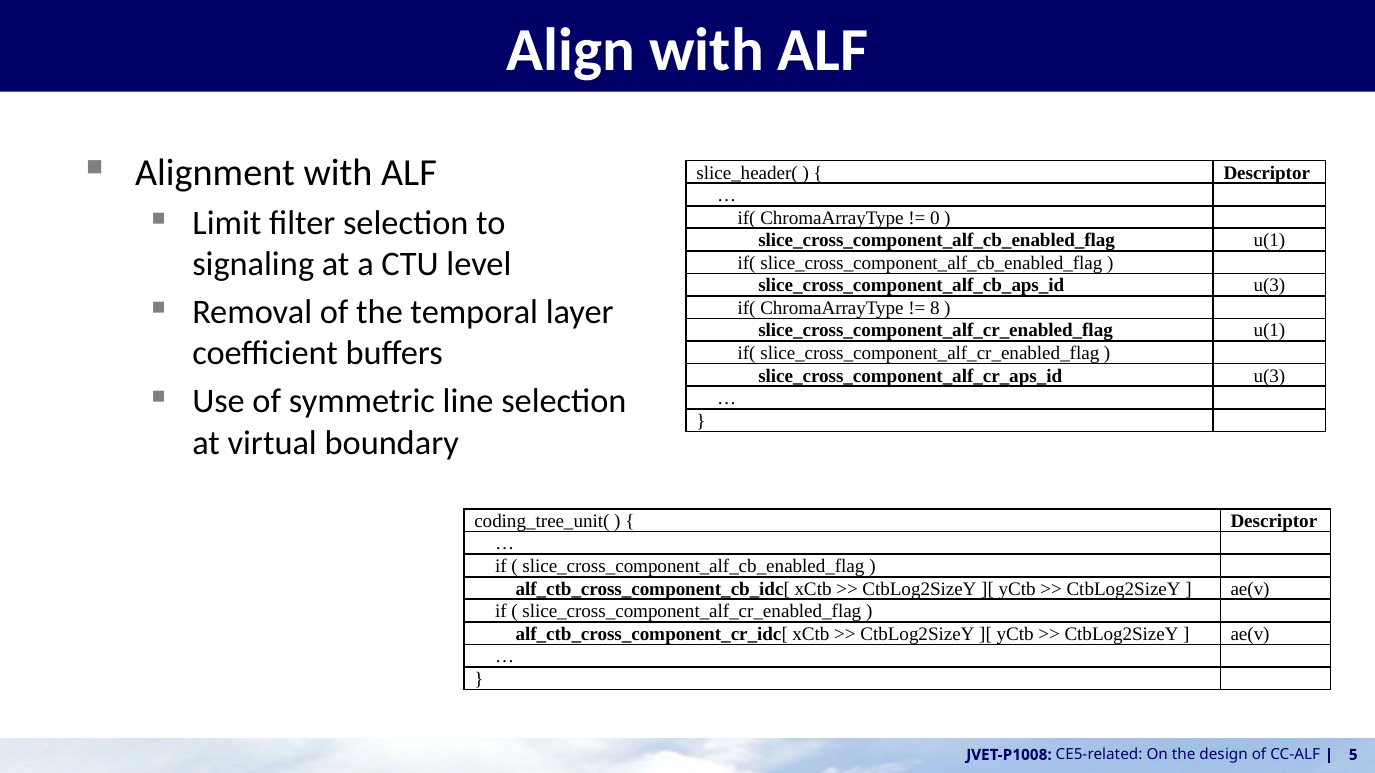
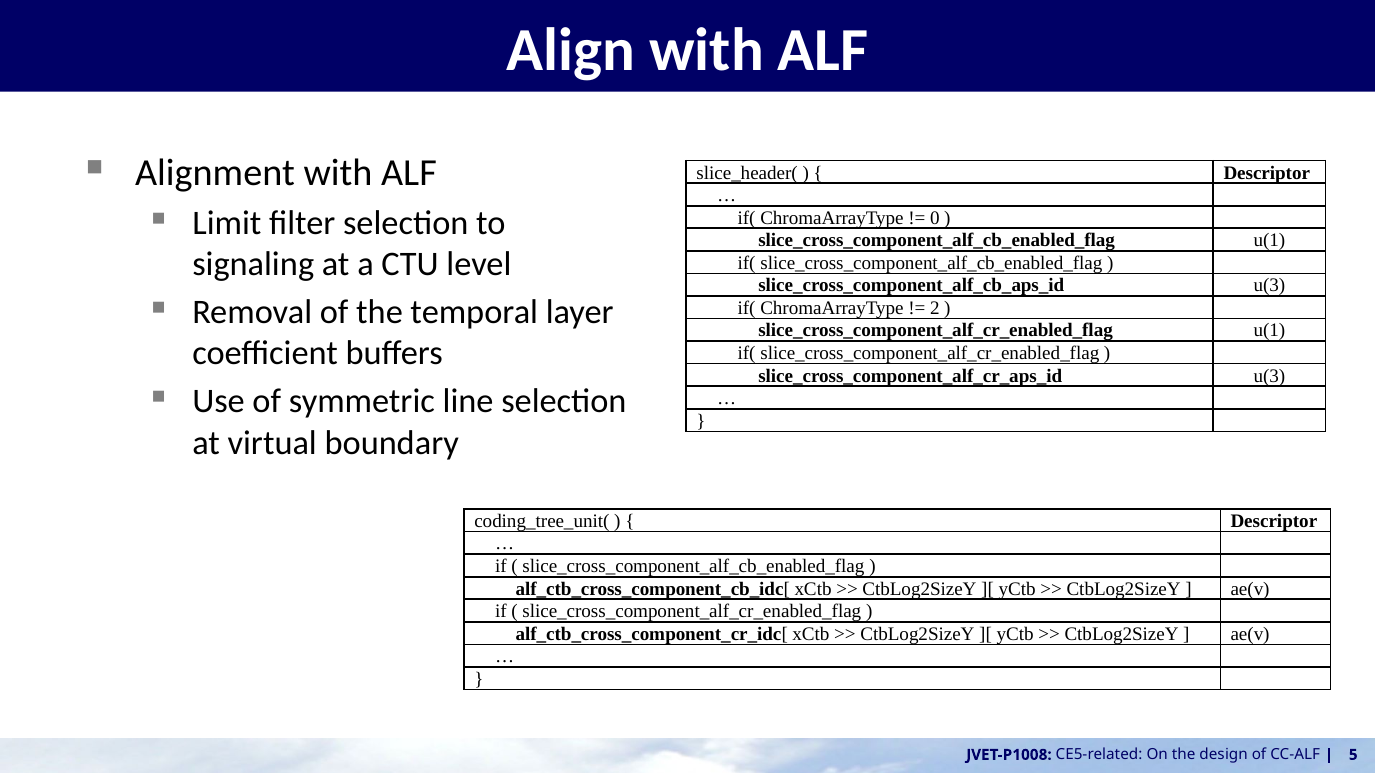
8: 8 -> 2 (935, 308)
